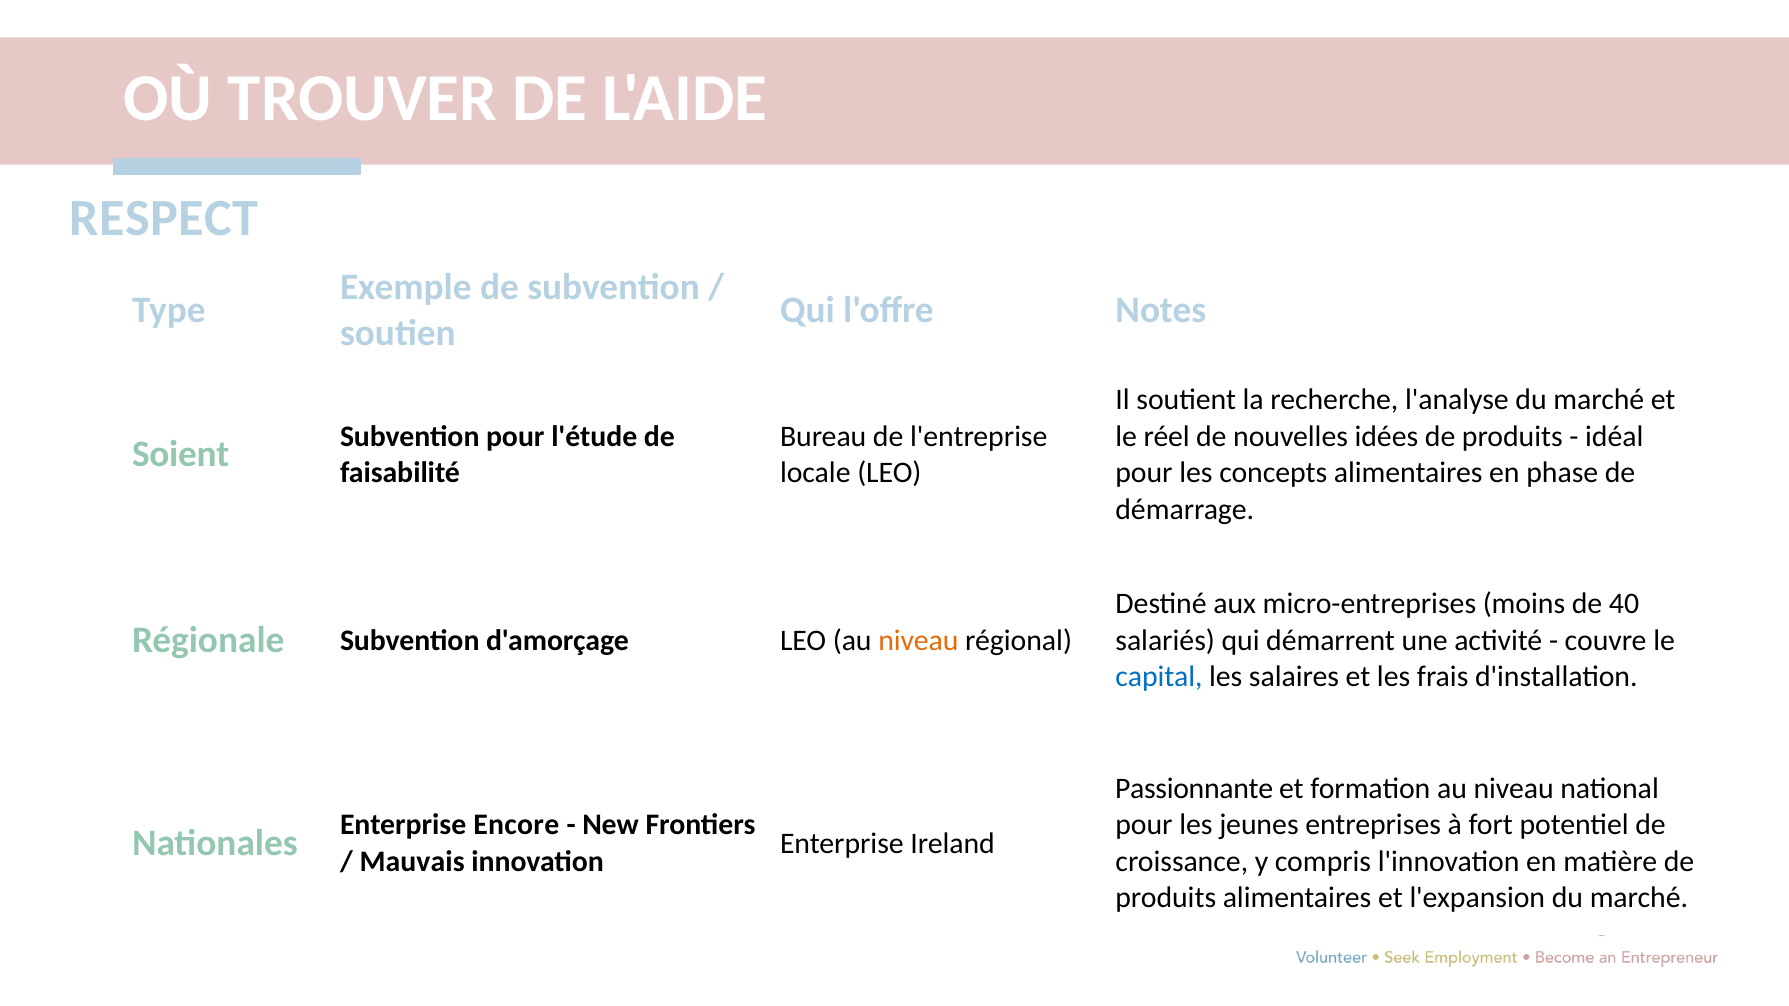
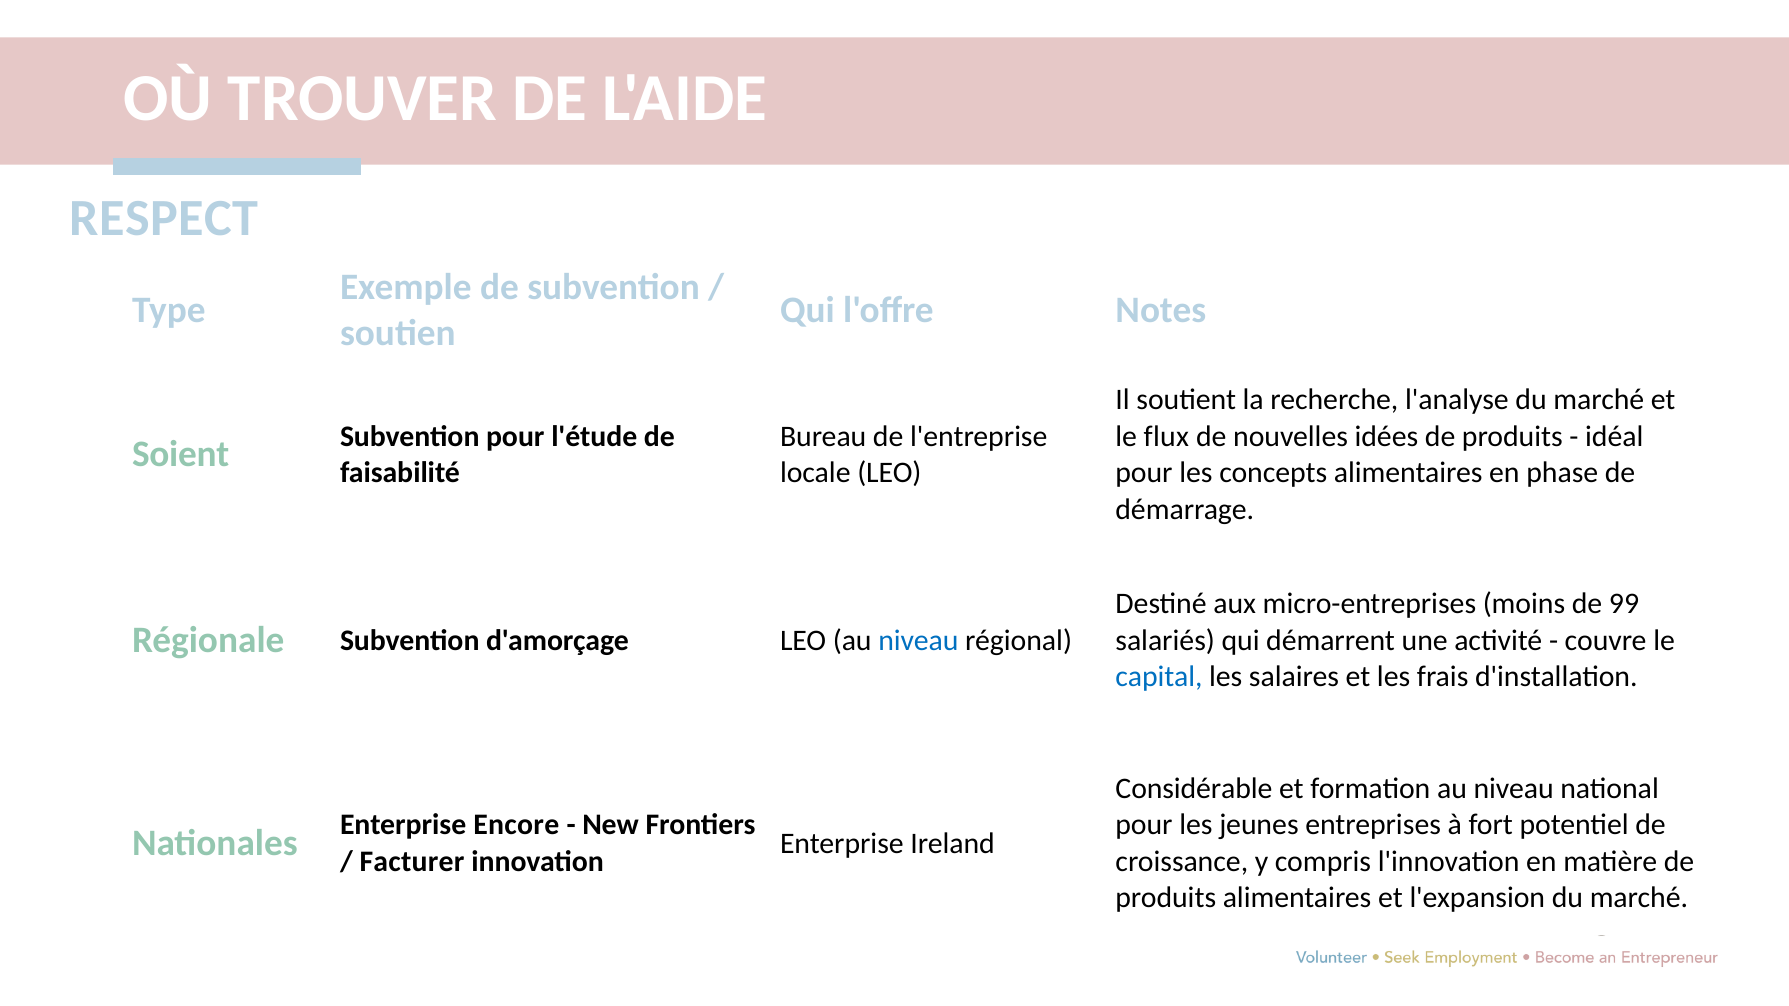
réel: réel -> flux (1166, 437)
40: 40 -> 99 (1624, 604)
niveau colour: orange -> blue (918, 640)
Passionnante: Passionnante -> Considérable (1194, 789)
Mauvais: Mauvais -> Facturer (412, 862)
